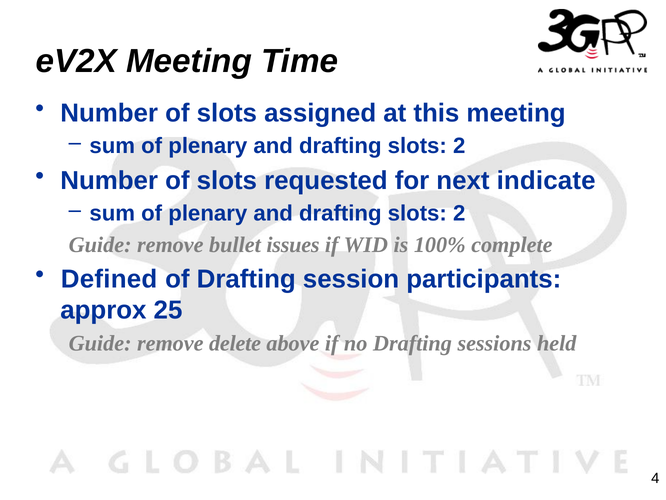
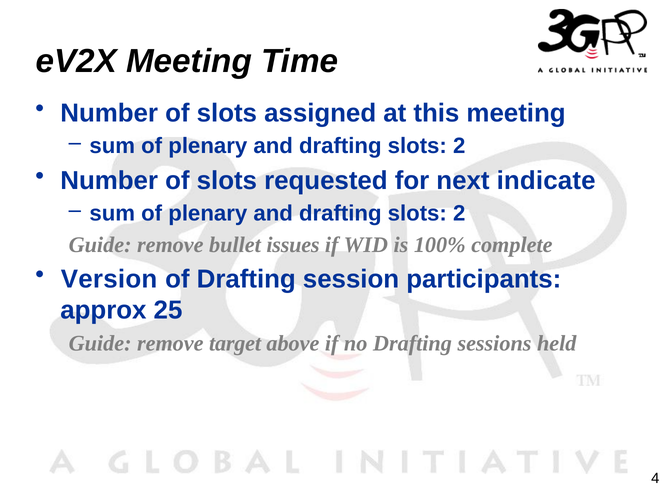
Defined: Defined -> Version (109, 279)
delete: delete -> target (235, 343)
